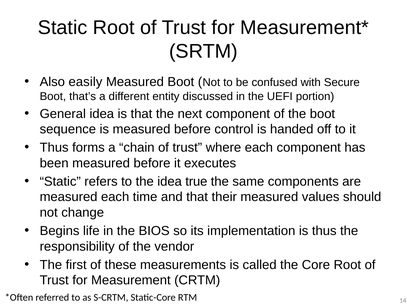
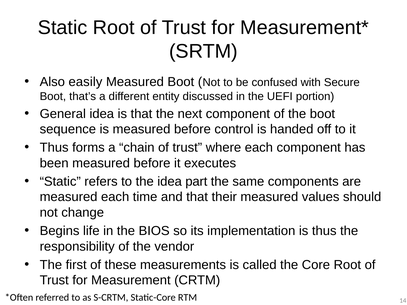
true: true -> part (196, 182)
